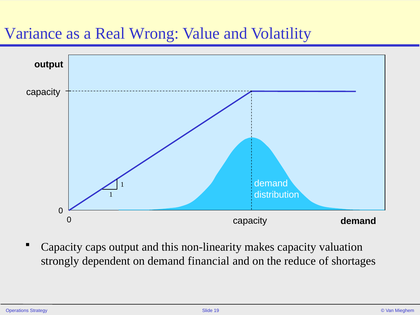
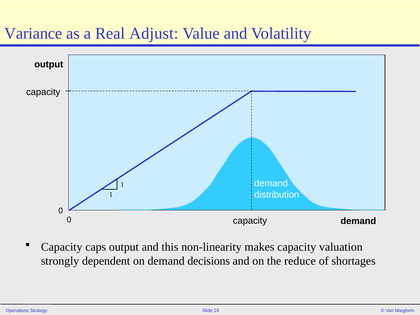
Wrong: Wrong -> Adjust (154, 33)
financial: financial -> decisions (209, 261)
